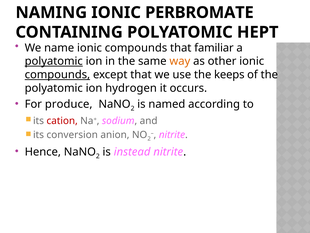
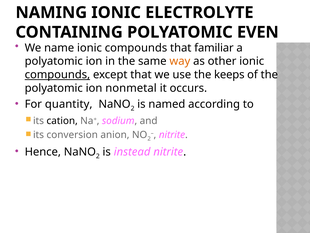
PERBROMATE: PERBROMATE -> ELECTROLYTE (199, 13)
HEPT: HEPT -> EVEN (258, 32)
polyatomic underline: present -> none (54, 61)
hydrogen: hydrogen -> nonmetal (131, 88)
produce: produce -> quantity (69, 104)
cation colour: red -> black (62, 121)
